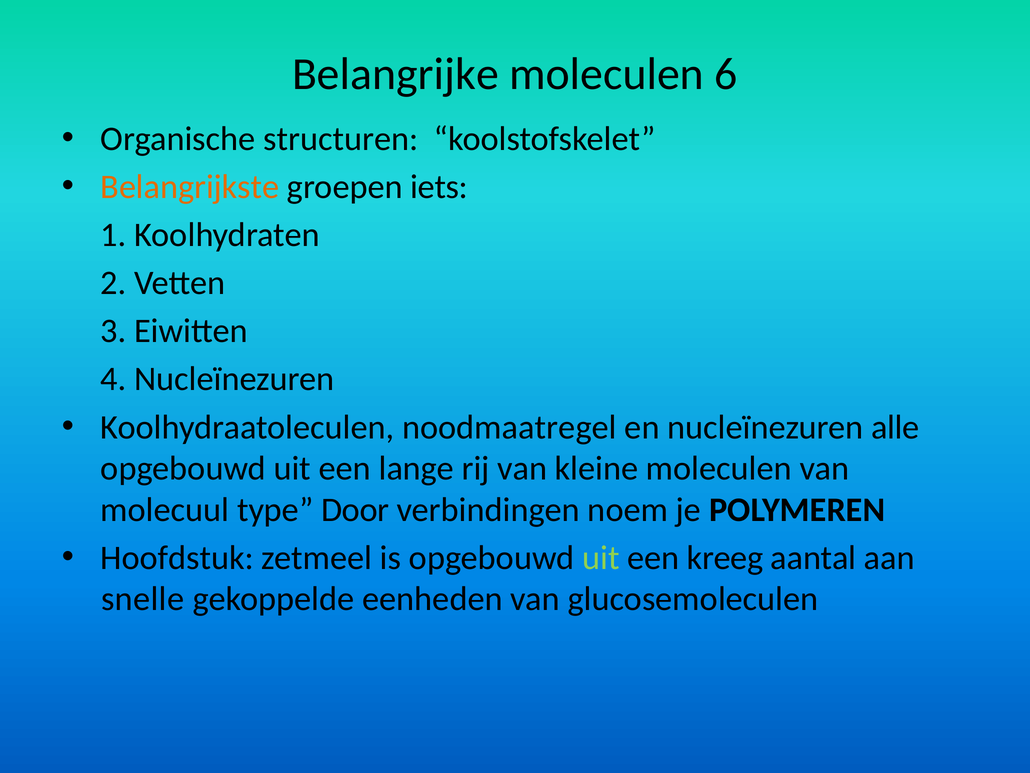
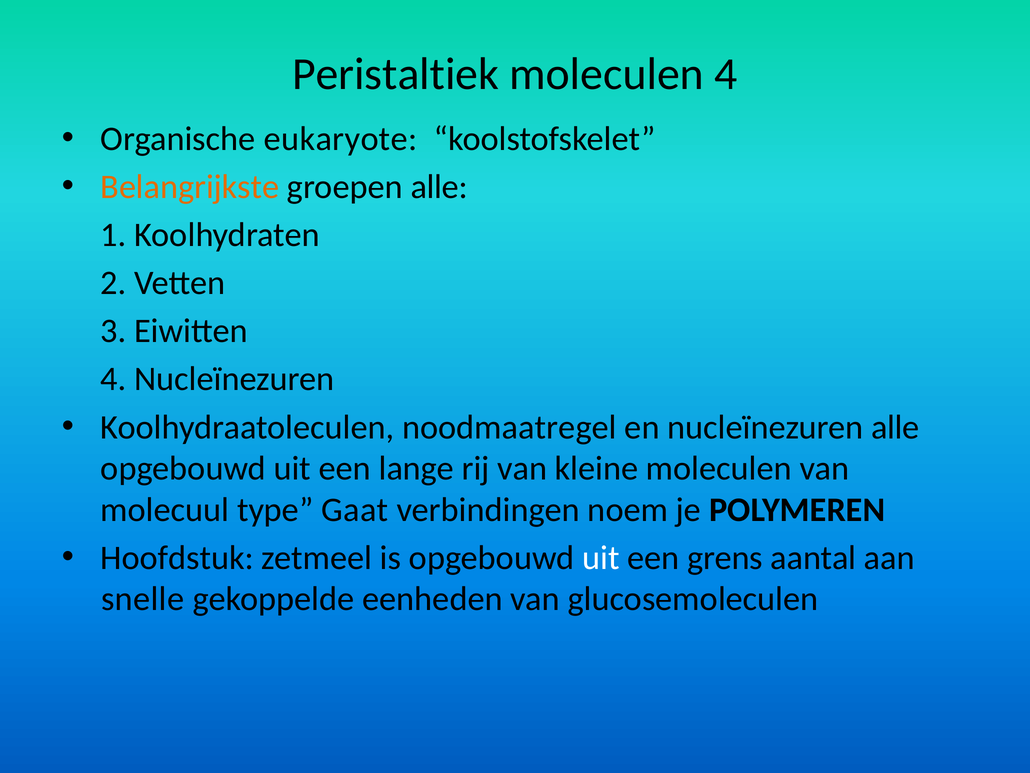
Belangrijke: Belangrijke -> Peristaltiek (395, 74)
moleculen 6: 6 -> 4 (726, 74)
structuren: structuren -> eukaryote (341, 139)
groepen iets: iets -> alle (439, 187)
Door: Door -> Gaat (355, 509)
uit colour: light green -> white (601, 557)
kreeg: kreeg -> grens (725, 557)
